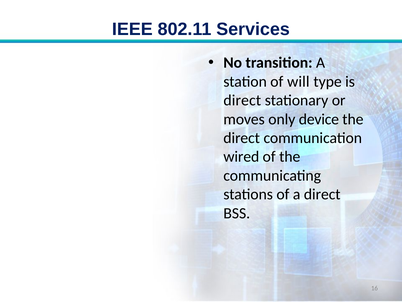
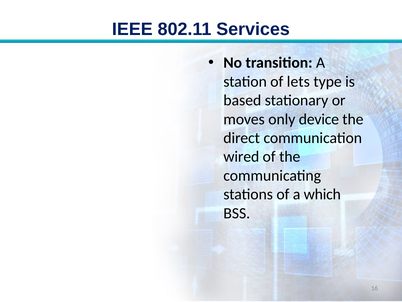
will: will -> lets (298, 81)
direct: direct -> based (242, 100)
a direct: direct -> which (322, 194)
